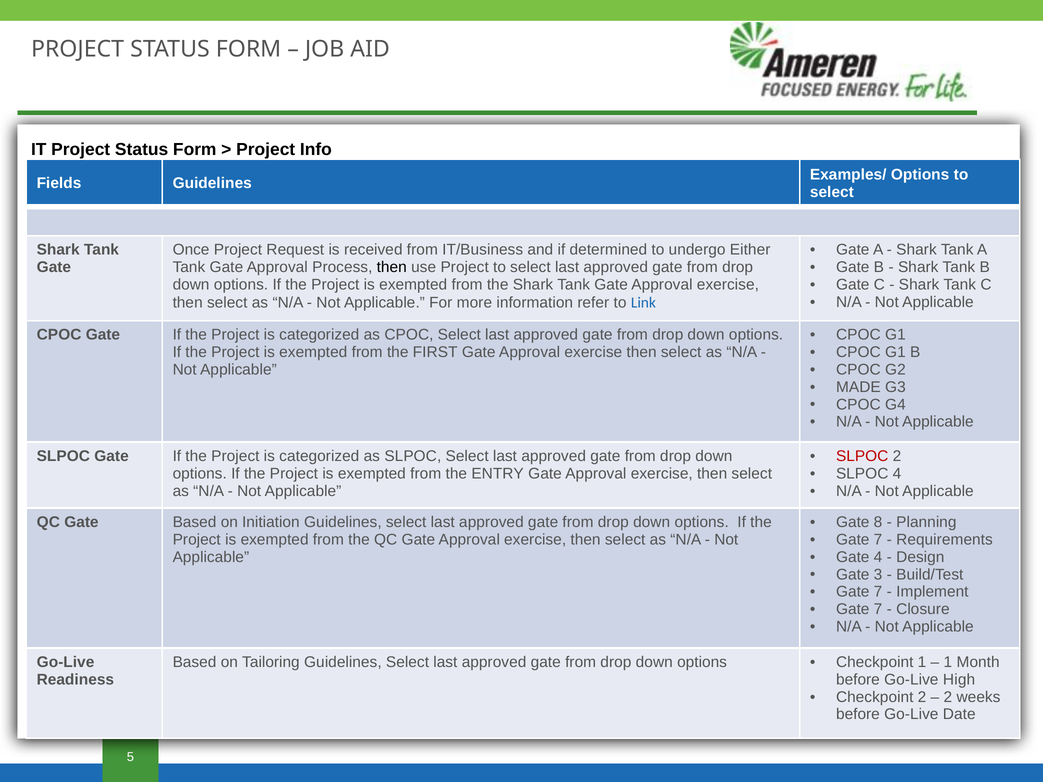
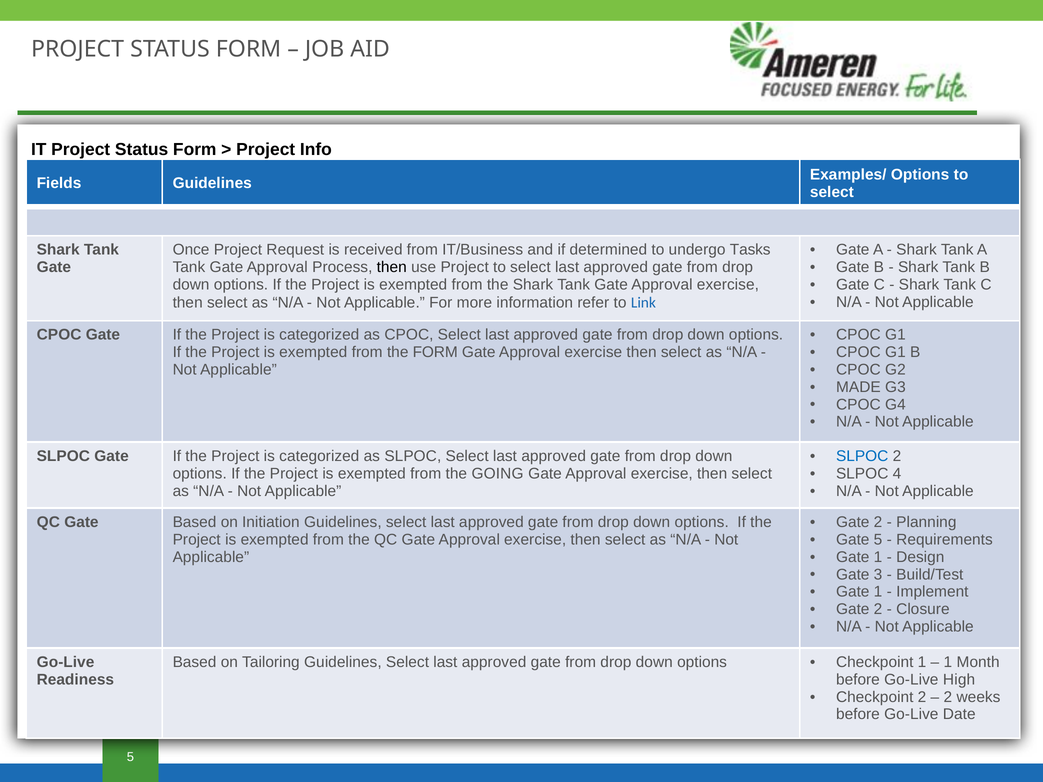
Either: Either -> Tasks (750, 250)
the FIRST: FIRST -> FORM (435, 352)
SLPOC colour: red -> blue (862, 456)
ENTRY: ENTRY -> GOING (498, 474)
8: 8 -> 2 (878, 522)
7: 7 -> 5 (878, 540)
4: 4 -> 1 (878, 557)
7: 7 -> 1 (878, 592)
7: 7 -> 2 (878, 609)
